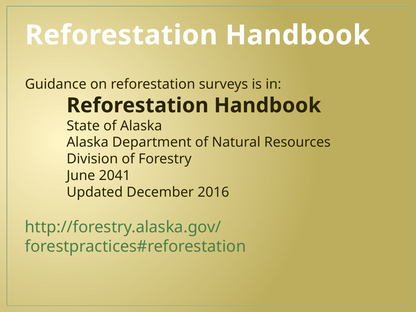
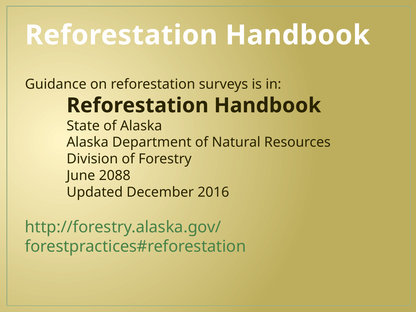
2041: 2041 -> 2088 (115, 176)
